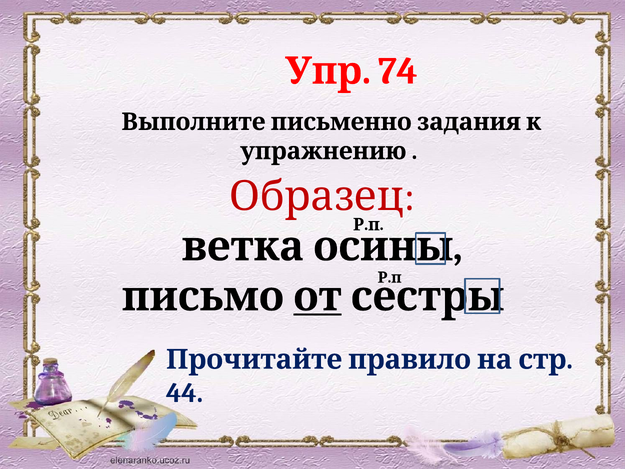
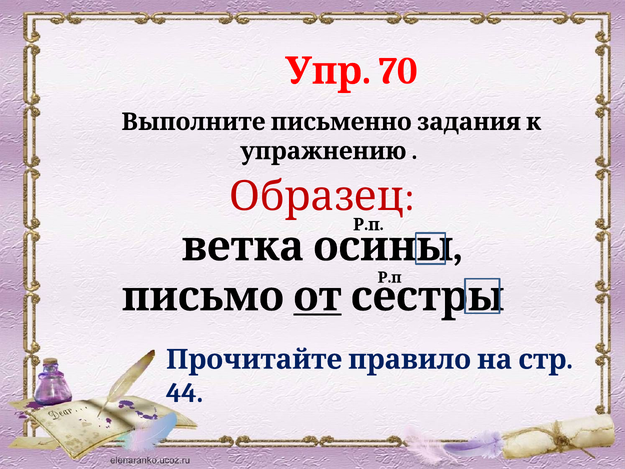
74: 74 -> 70 (398, 71)
